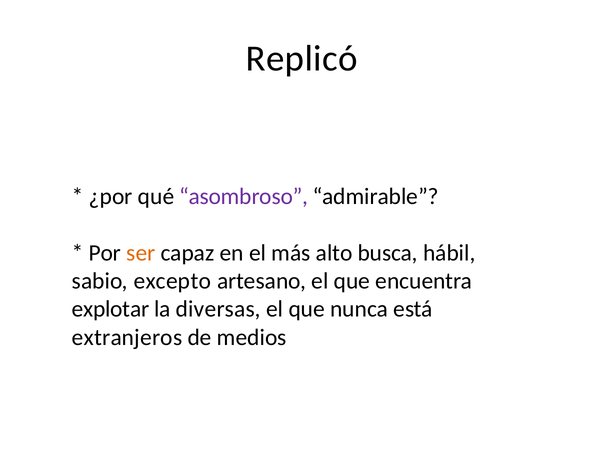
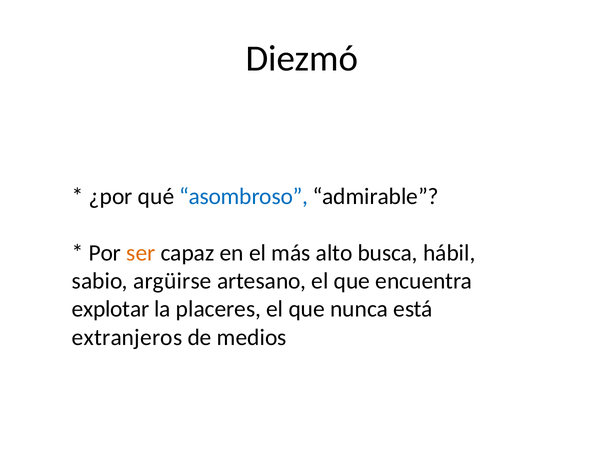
Replicó: Replicó -> Diezmó (302, 58)
asombroso colour: purple -> blue (244, 196)
excepto: excepto -> argüirse (172, 281)
diversas: diversas -> placeres (218, 309)
